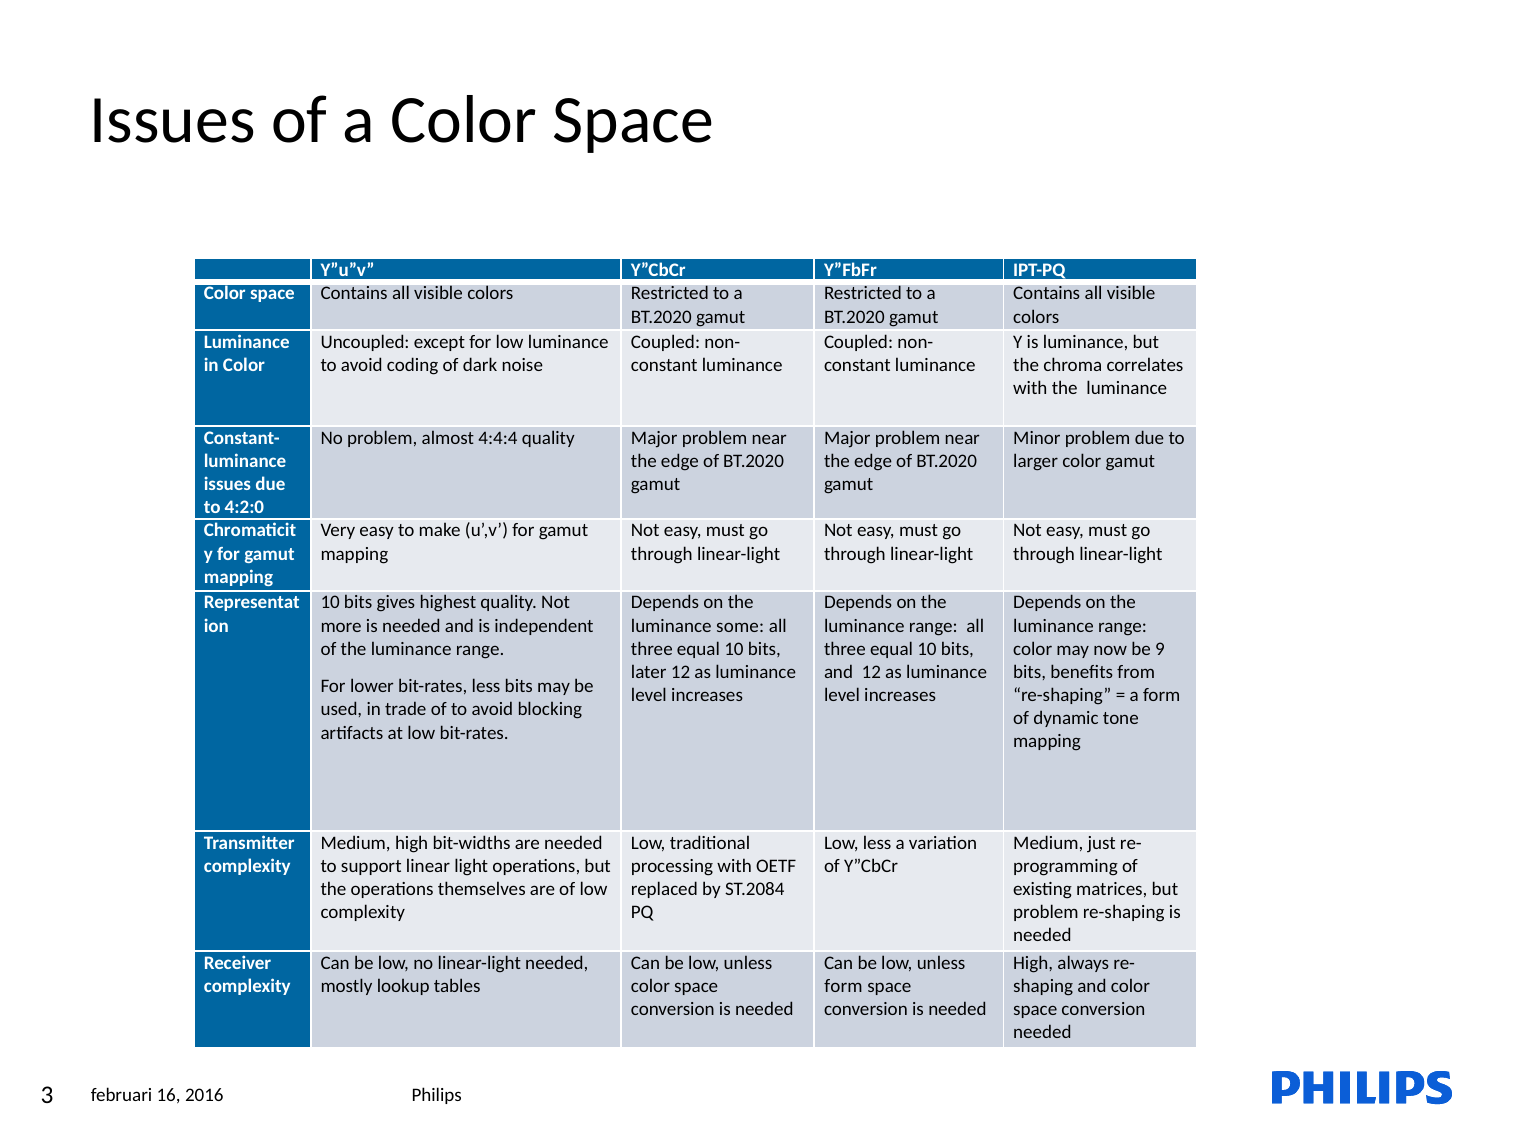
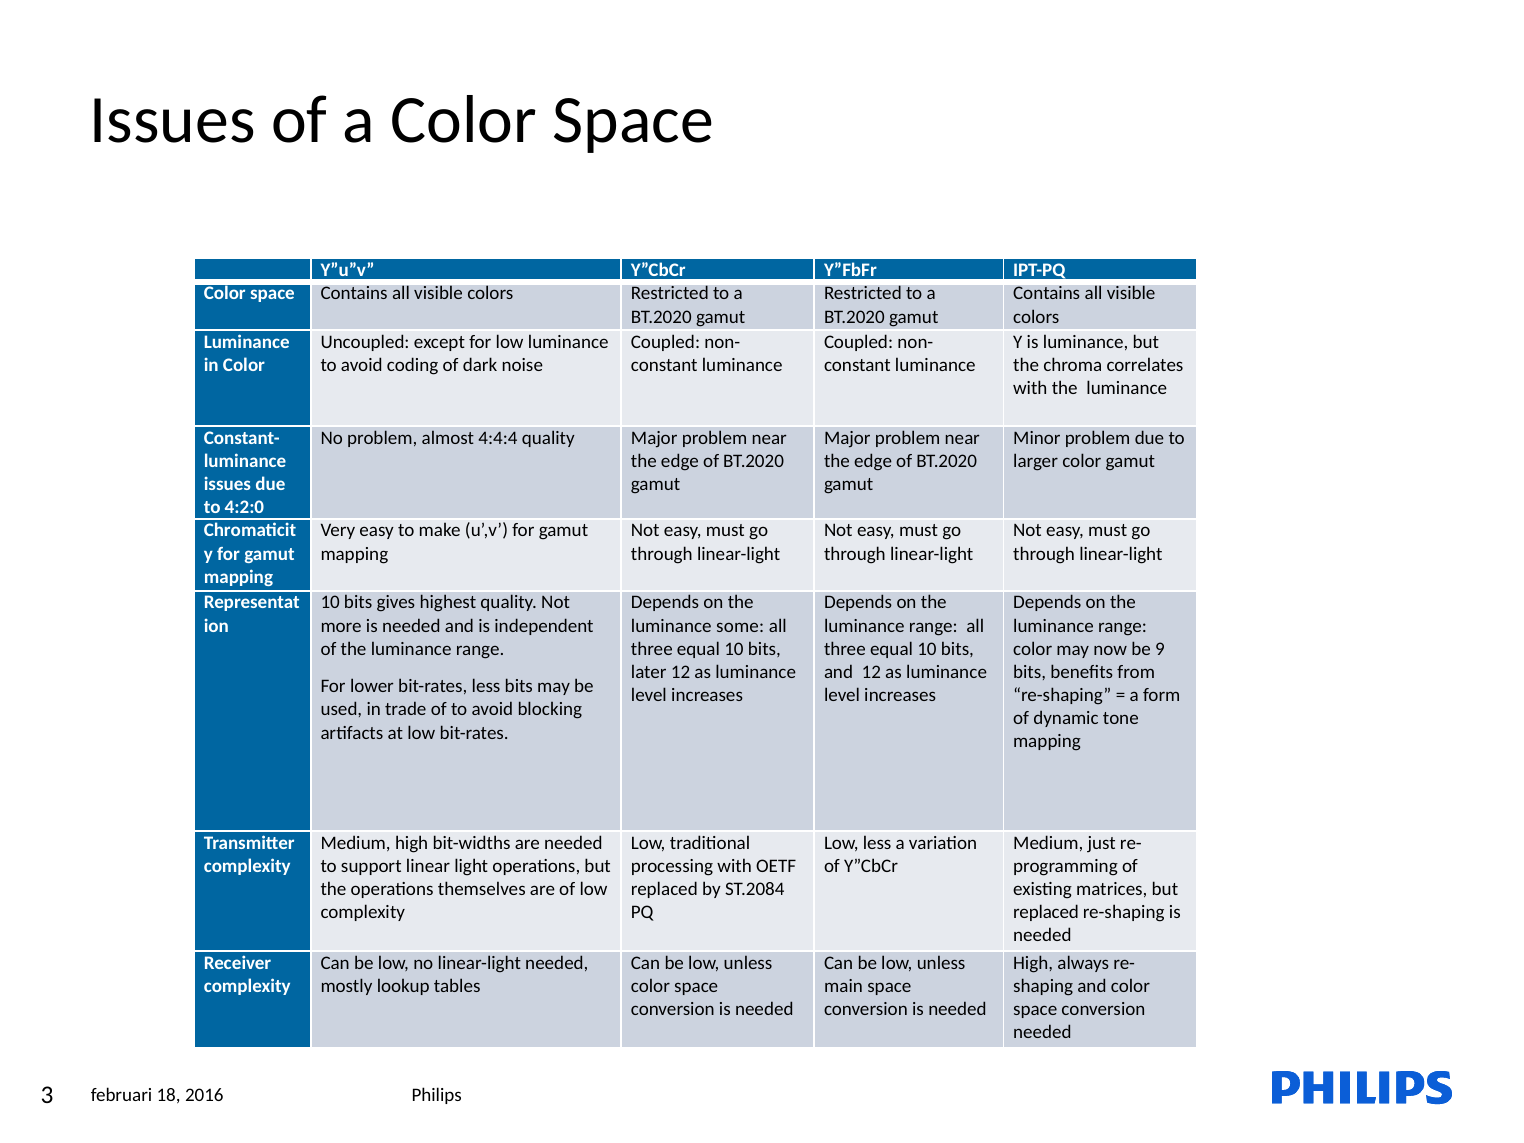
problem: problem -> replaced (1046, 912)
form: form -> main (843, 986)
16: 16 -> 18 (169, 1095)
